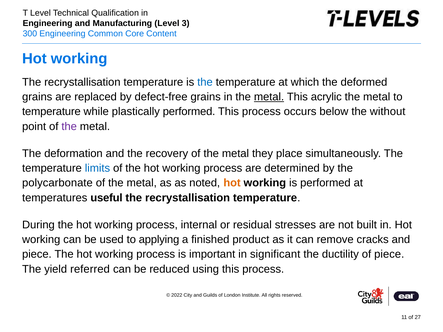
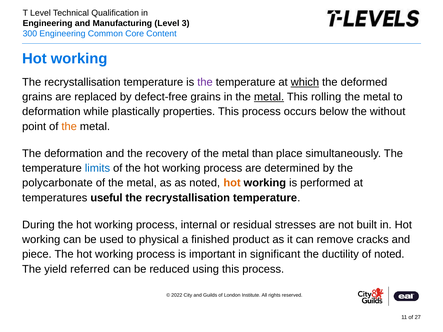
the colour: blue -> purple (205, 82)
which underline: none -> present (305, 82)
acrylic: acrylic -> rolling (326, 97)
temperature: temperature -> deformation (51, 112)
plastically performed: performed -> properties (189, 112)
the colour: purple -> orange (69, 126)
they: they -> than (263, 154)
applying: applying -> physical (159, 240)
of piece: piece -> noted (389, 255)
